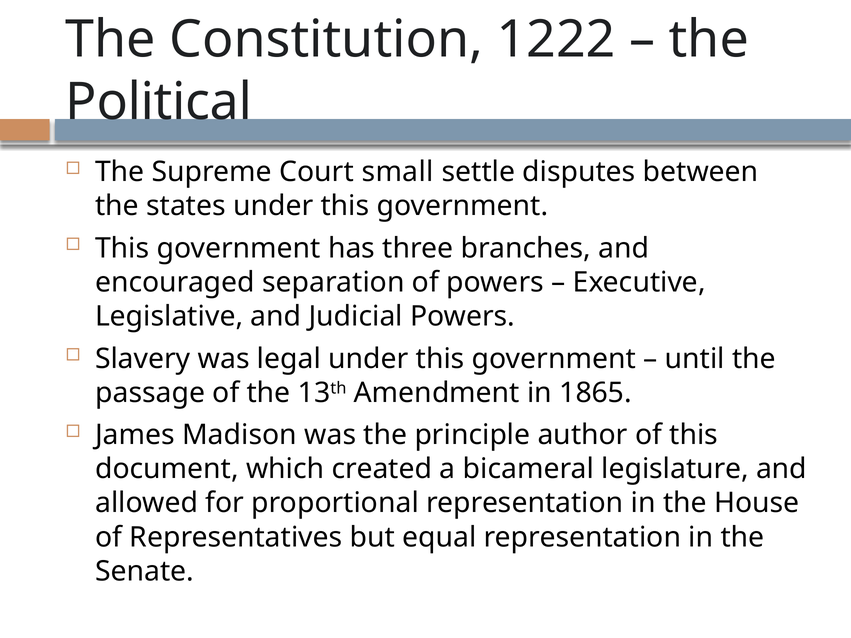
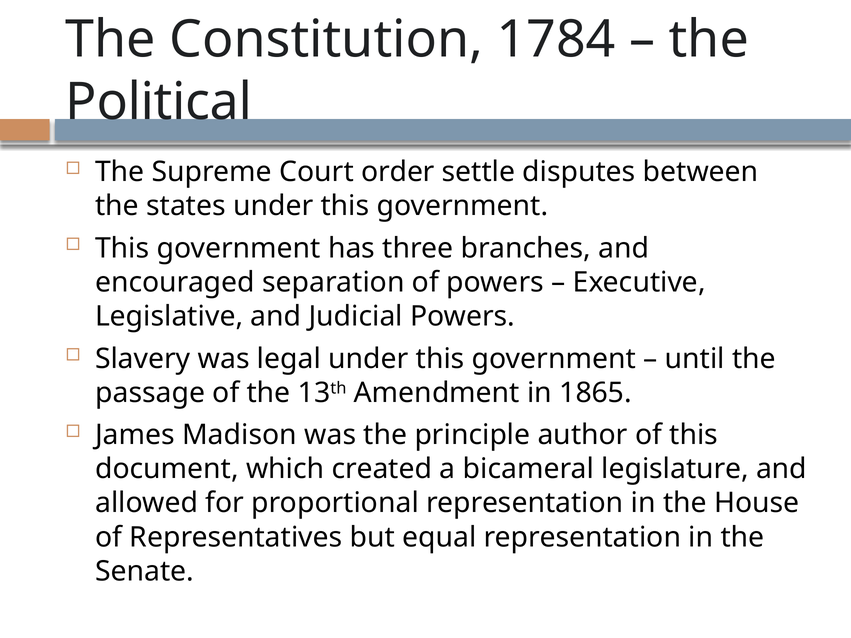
1222: 1222 -> 1784 (556, 40)
small: small -> order (398, 172)
